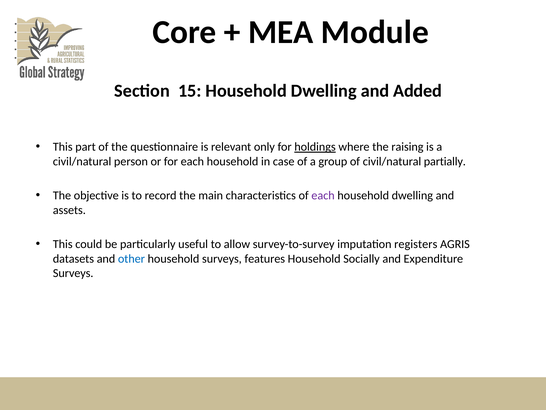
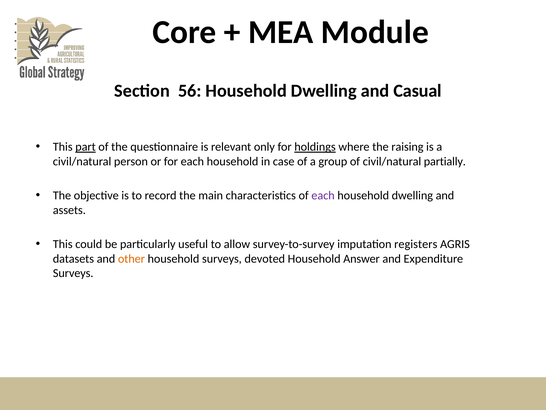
15: 15 -> 56 (190, 91)
Added: Added -> Casual (418, 91)
part underline: none -> present (86, 147)
other colour: blue -> orange (131, 258)
features: features -> devoted (265, 258)
Socially: Socially -> Answer (362, 258)
